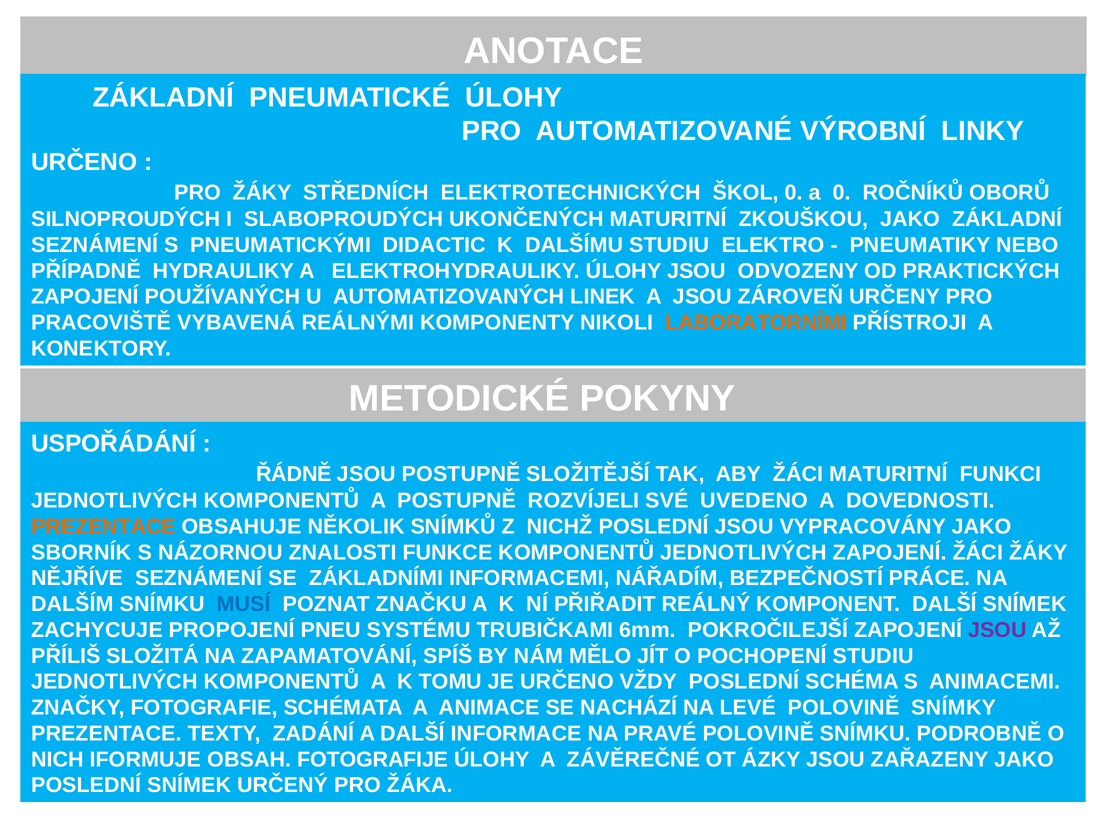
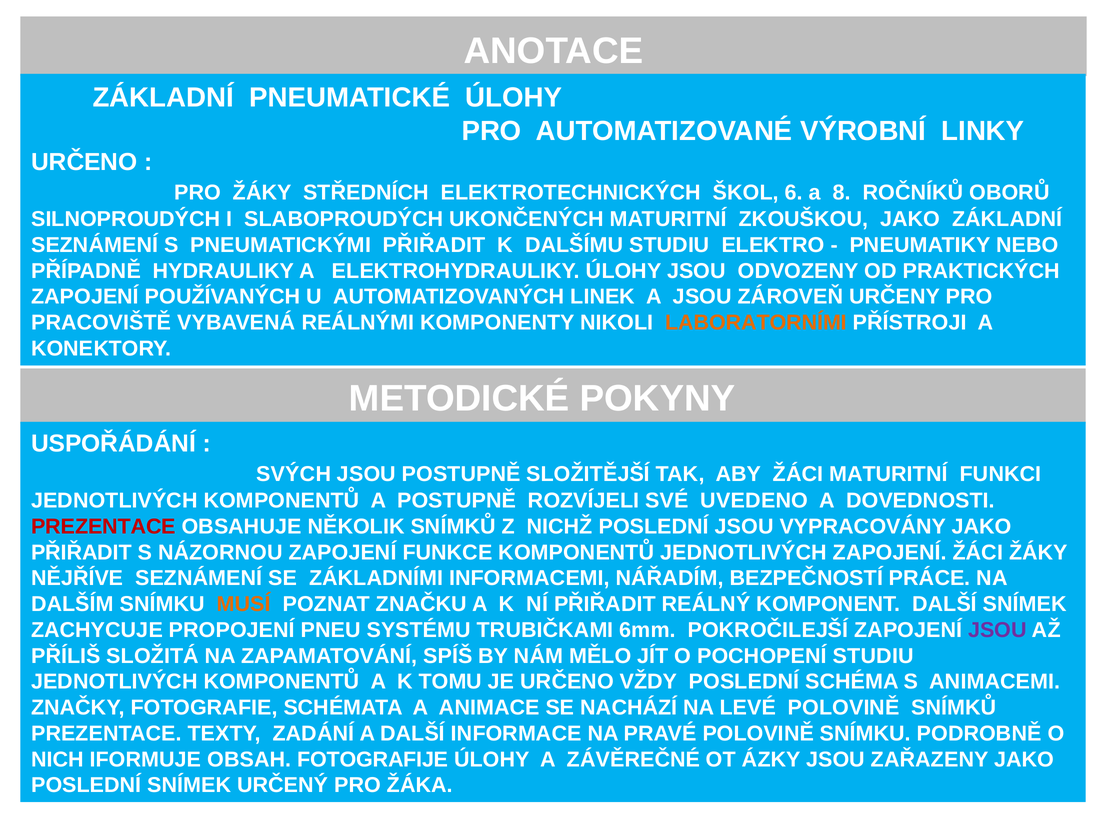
ŠKOL 0: 0 -> 6 (794, 193)
a 0: 0 -> 8 (842, 193)
PNEUMATICKÝMI DIDACTIC: DIDACTIC -> PŘIŘADIT (434, 245)
ŘÁDNĚ: ŘÁDNĚ -> SVÝCH (294, 474)
PREZENTACE colour: orange -> red (103, 526)
SBORNÍK: SBORNÍK -> PŘIŘADIT (81, 552)
NÁZORNOU ZNALOSTI: ZNALOSTI -> ZAPOJENÍ (343, 552)
MUSÍ colour: blue -> orange (244, 604)
POLOVINĚ SNÍMKY: SNÍMKY -> SNÍMKŮ (954, 707)
